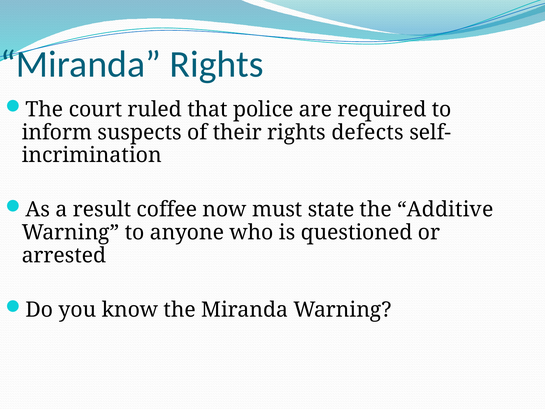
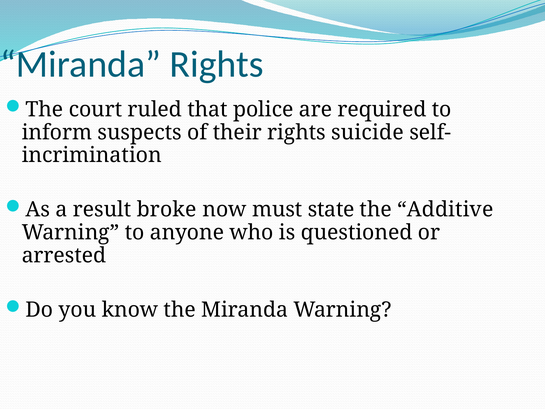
defects: defects -> suicide (367, 132)
coffee: coffee -> broke (167, 209)
